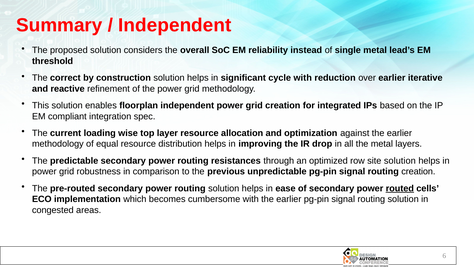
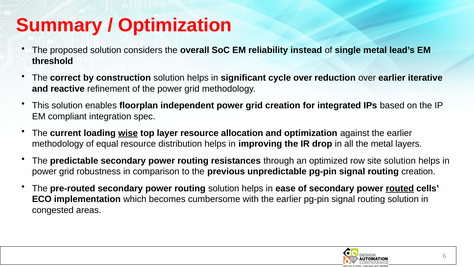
Independent: Independent -> Optimization (175, 25)
cycle with: with -> over (303, 78)
wise underline: none -> present (128, 133)
